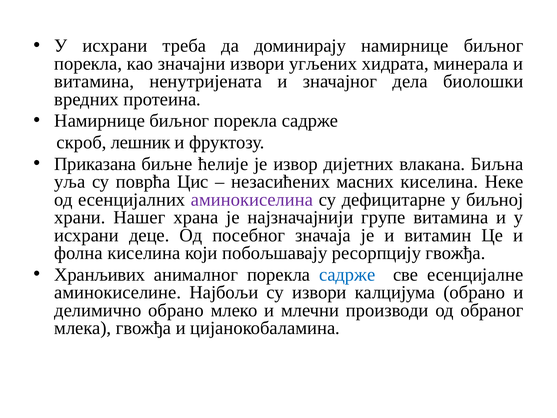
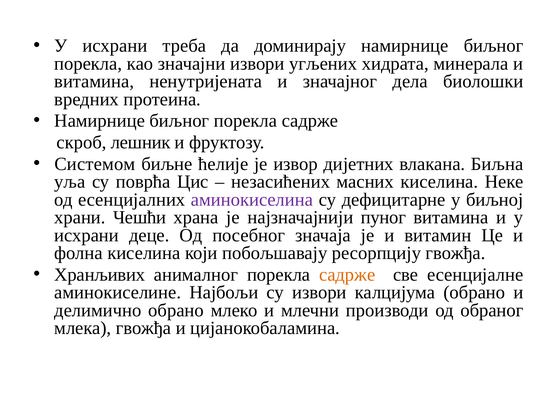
Приказана: Приказана -> Системом (95, 164)
Нашег: Нашег -> Чешћи (140, 217)
групе: групе -> пуног (383, 217)
садрже colour: blue -> orange (347, 274)
